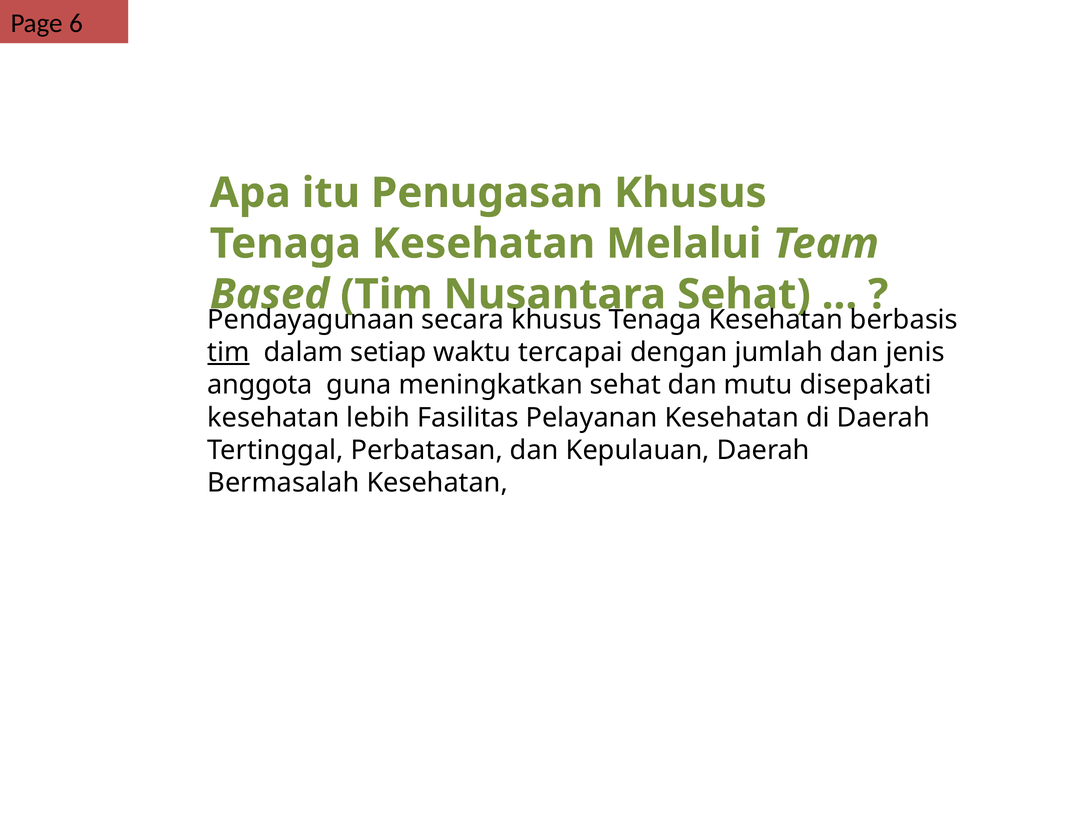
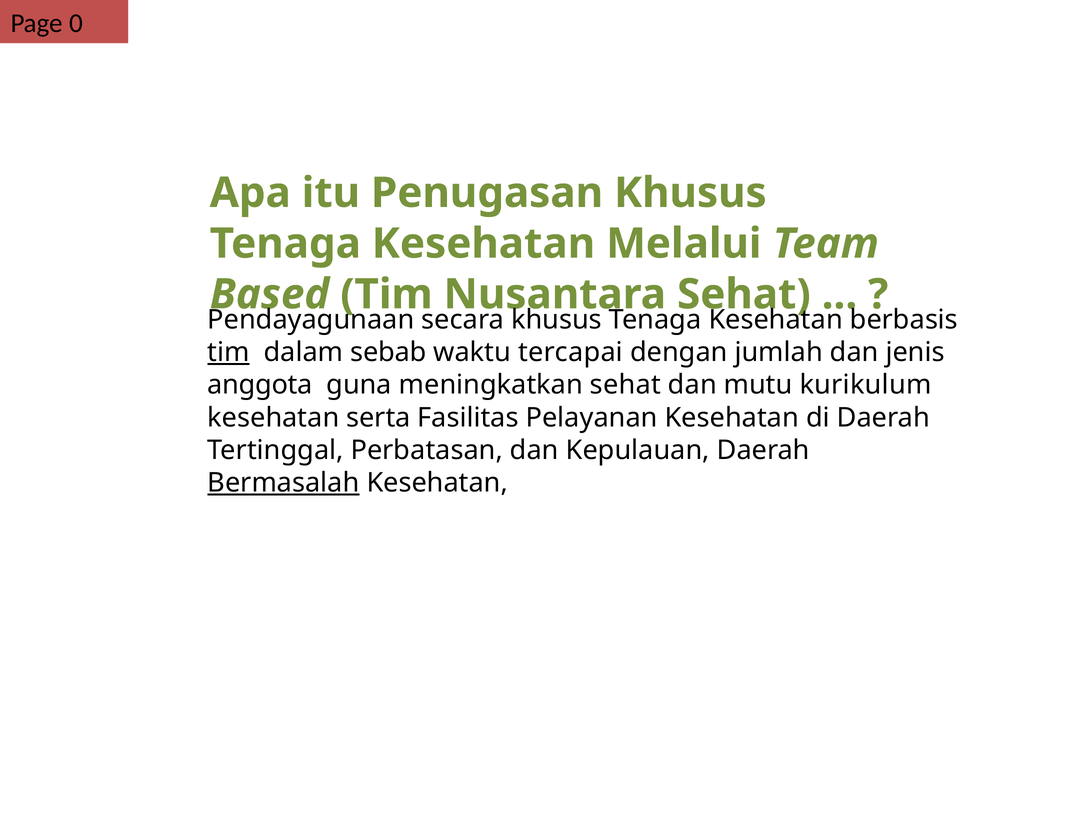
6: 6 -> 0 (76, 23)
setiap: setiap -> sebab (388, 352)
disepakati: disepakati -> kurikulum (866, 385)
lebih: lebih -> serta (378, 418)
Bermasalah underline: none -> present (283, 483)
